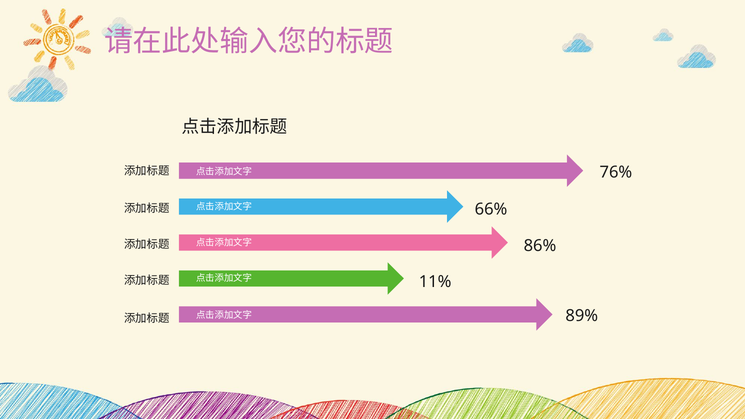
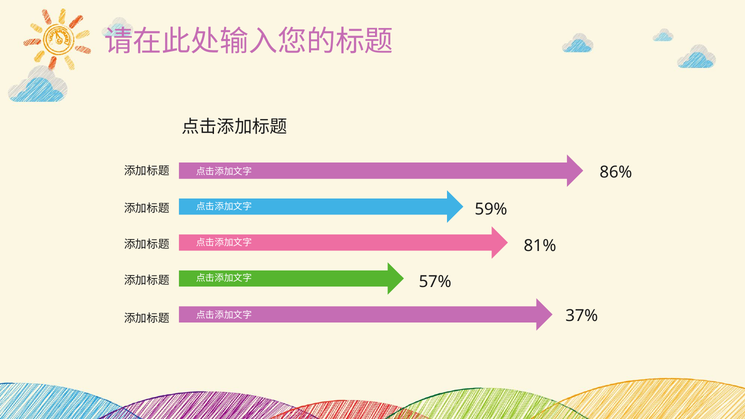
76%: 76% -> 86% (616, 172)
66%: 66% -> 59% (491, 209)
86%: 86% -> 81% (540, 246)
11%: 11% -> 57% (435, 282)
89%: 89% -> 37% (582, 316)
